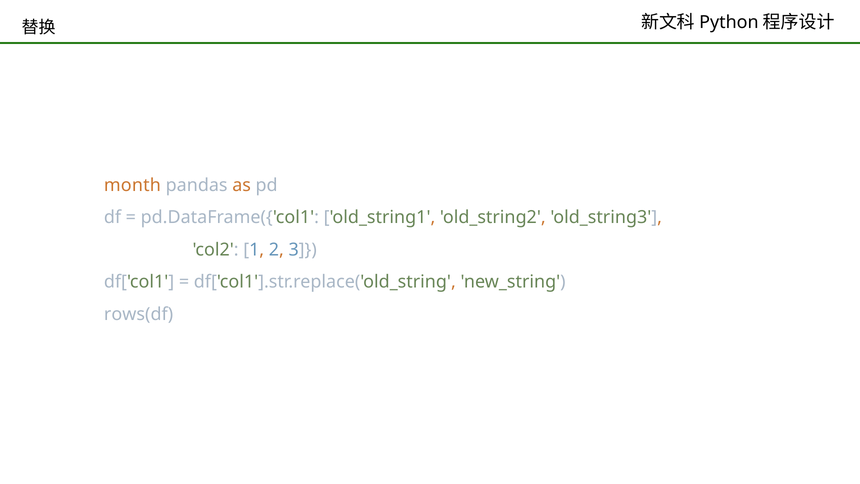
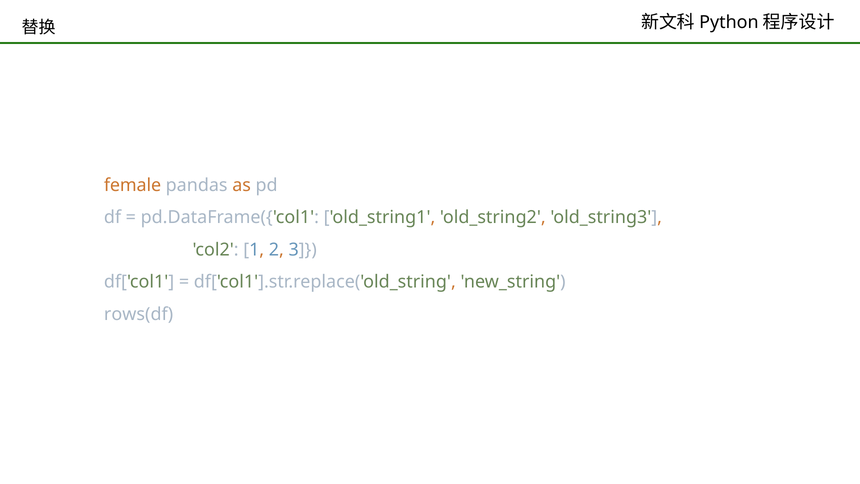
month: month -> female (133, 185)
